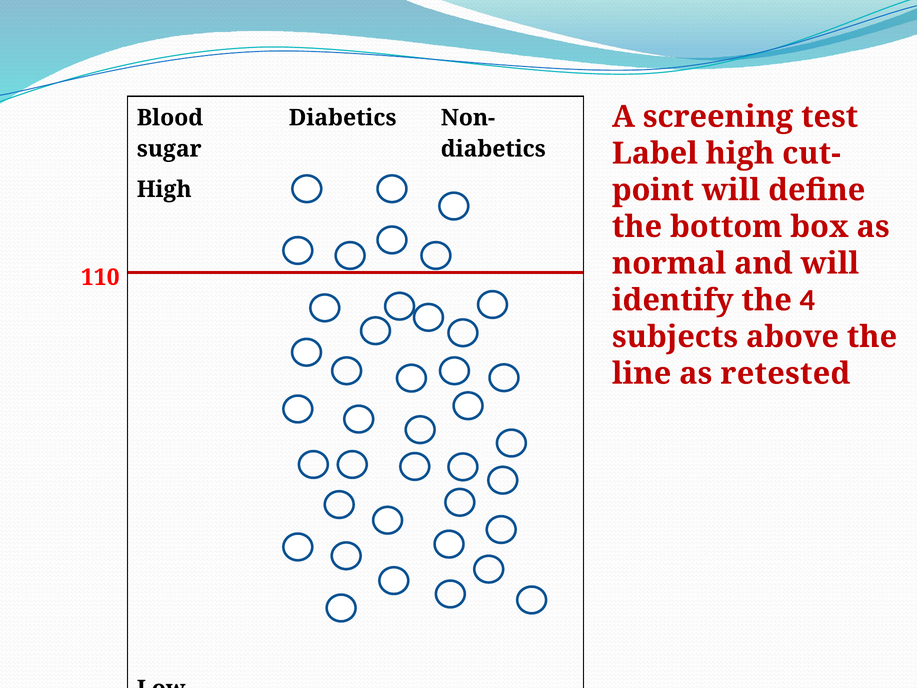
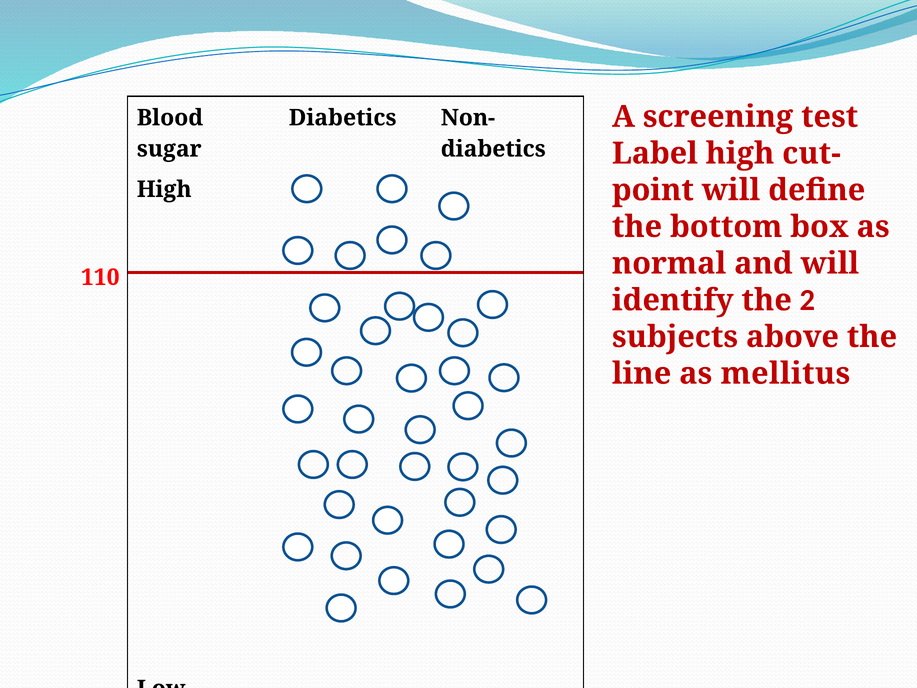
4: 4 -> 2 (807, 300)
retested: retested -> mellitus (785, 373)
